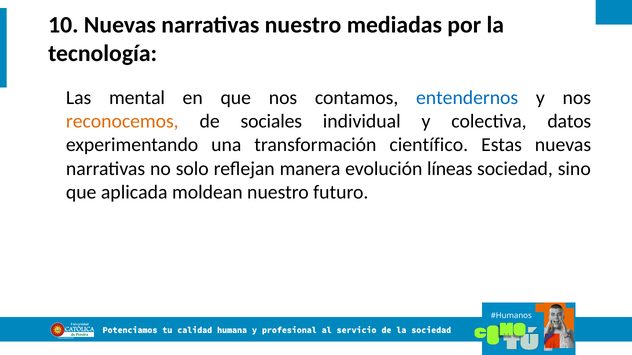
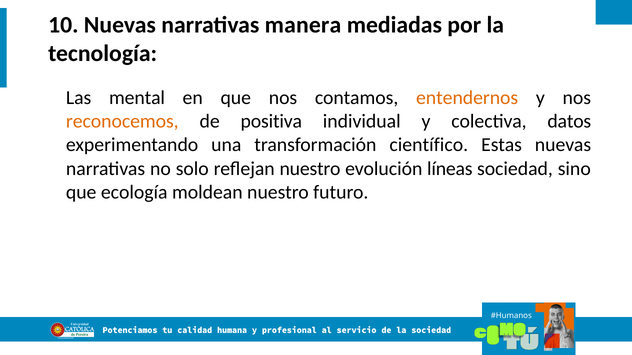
narrativas nuestro: nuestro -> manera (303, 25)
entendernos colour: blue -> orange (467, 98)
sociales: sociales -> positiva (271, 121)
reflejan manera: manera -> nuestro (310, 169)
aplicada: aplicada -> ecología (134, 192)
